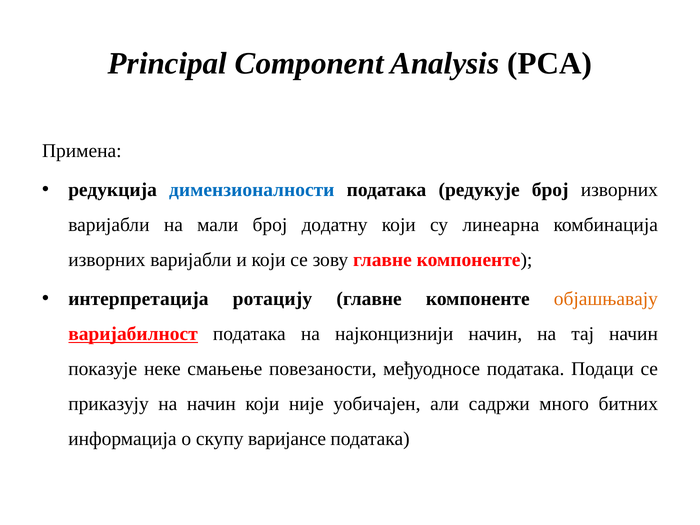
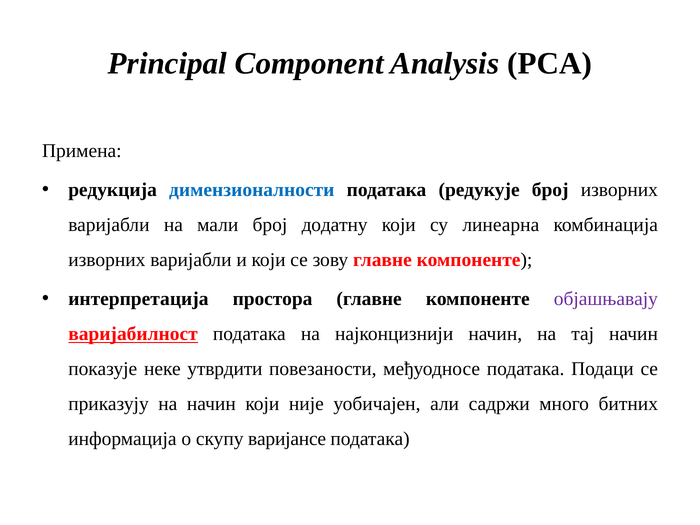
ротацију: ротацију -> простора (273, 299)
објашњавају colour: orange -> purple (606, 299)
смањење: смањење -> утврдити (225, 369)
